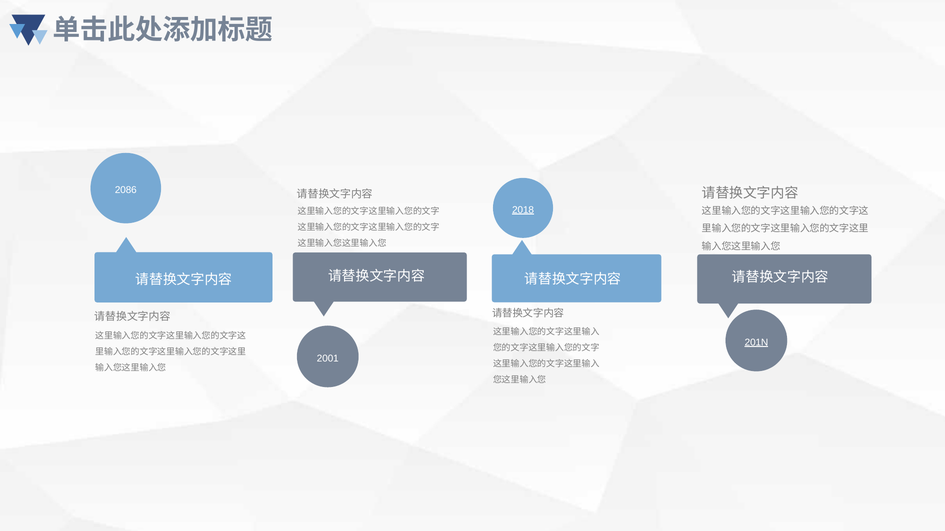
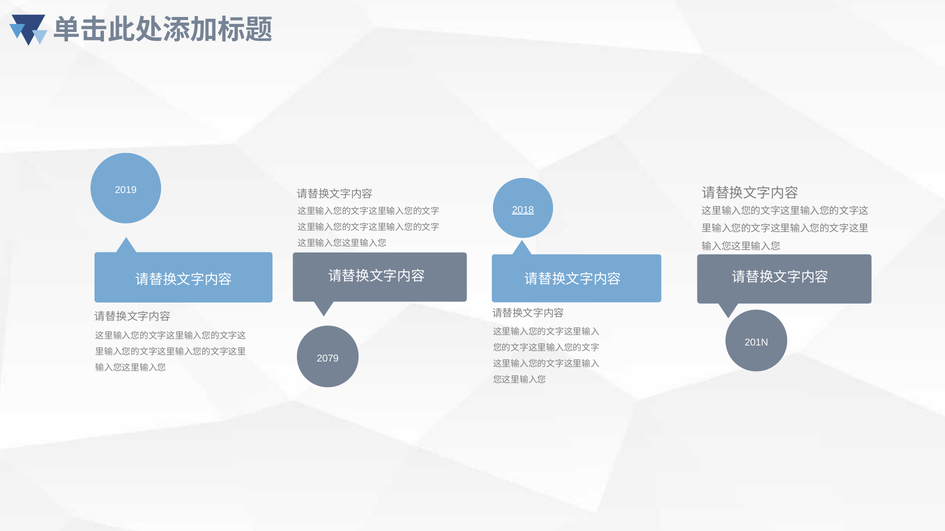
2086: 2086 -> 2019 (126, 190)
201N underline: present -> none (756, 343)
2001: 2001 -> 2079 (328, 359)
